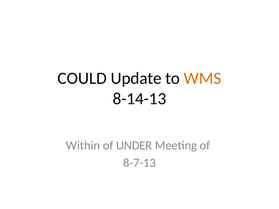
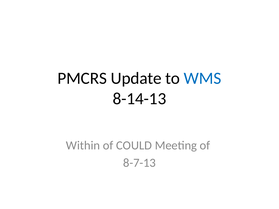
COULD: COULD -> PMCRS (82, 78)
WMS colour: orange -> blue (203, 78)
UNDER: UNDER -> COULD (134, 146)
